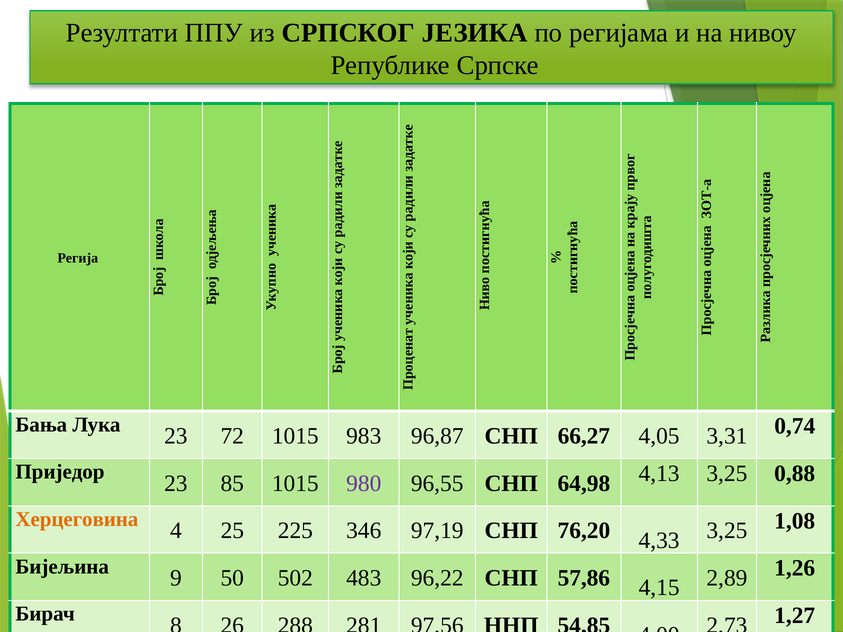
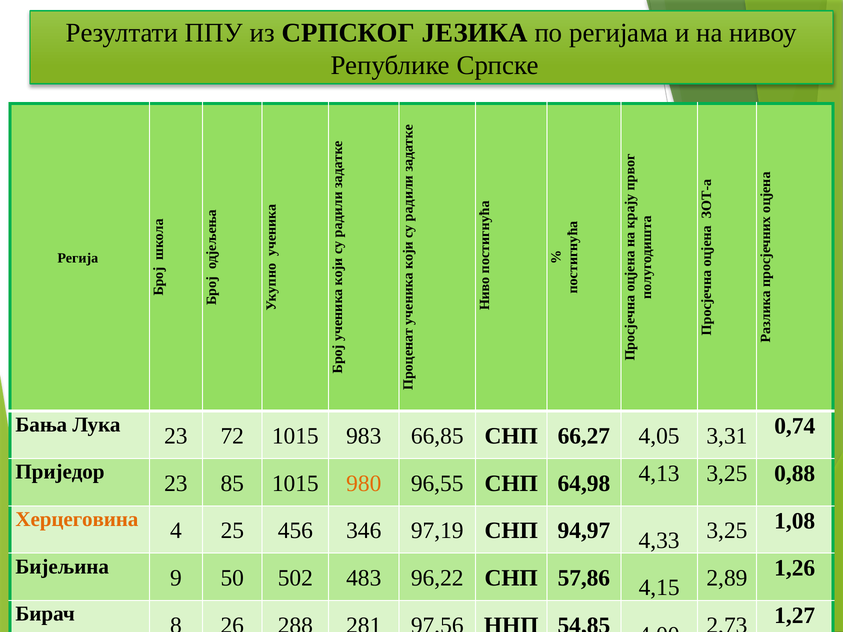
96,87: 96,87 -> 66,85 (437, 436)
980 colour: purple -> orange (364, 483)
225: 225 -> 456 (295, 531)
76,20: 76,20 -> 94,97 (584, 531)
